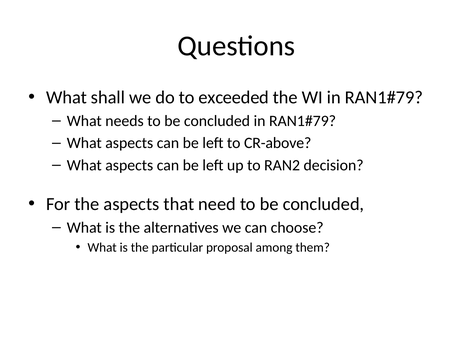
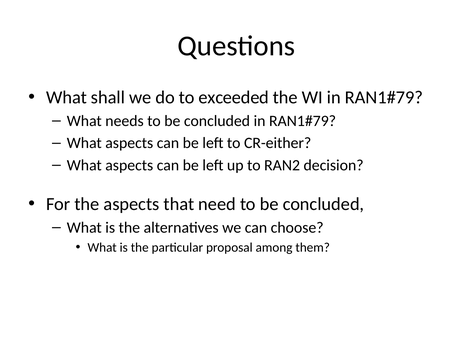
CR-above: CR-above -> CR-either (278, 143)
